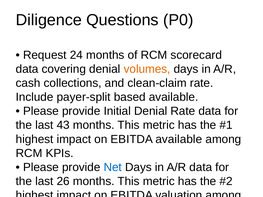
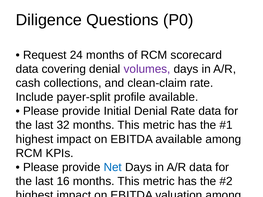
volumes colour: orange -> purple (147, 69)
based: based -> profile (130, 97)
43: 43 -> 32 (63, 125)
26: 26 -> 16 (63, 181)
